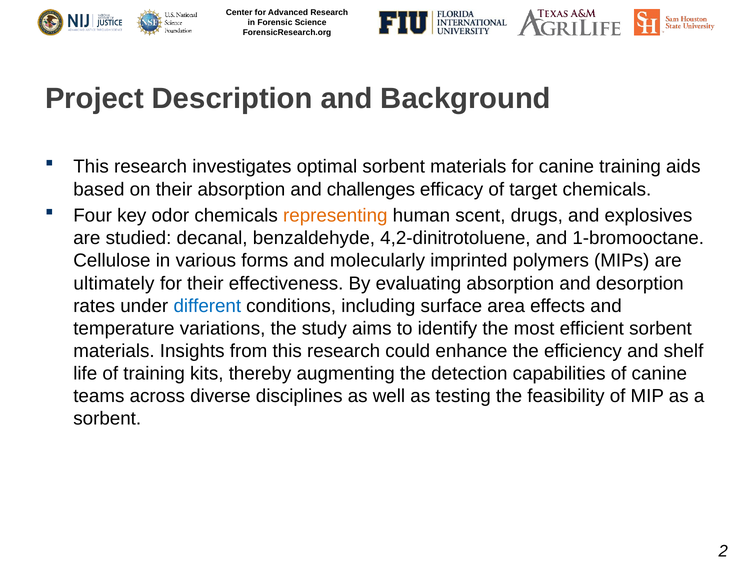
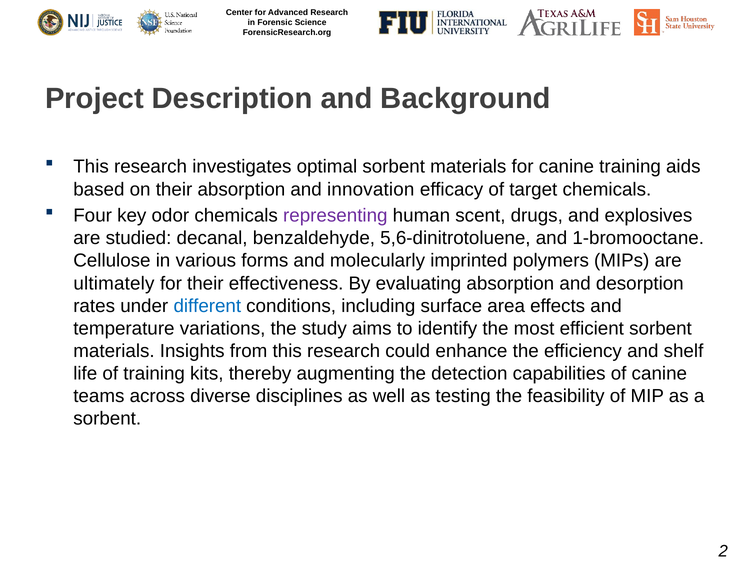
challenges: challenges -> innovation (371, 189)
representing colour: orange -> purple (335, 216)
4,2-dinitrotoluene: 4,2-dinitrotoluene -> 5,6-dinitrotoluene (455, 238)
